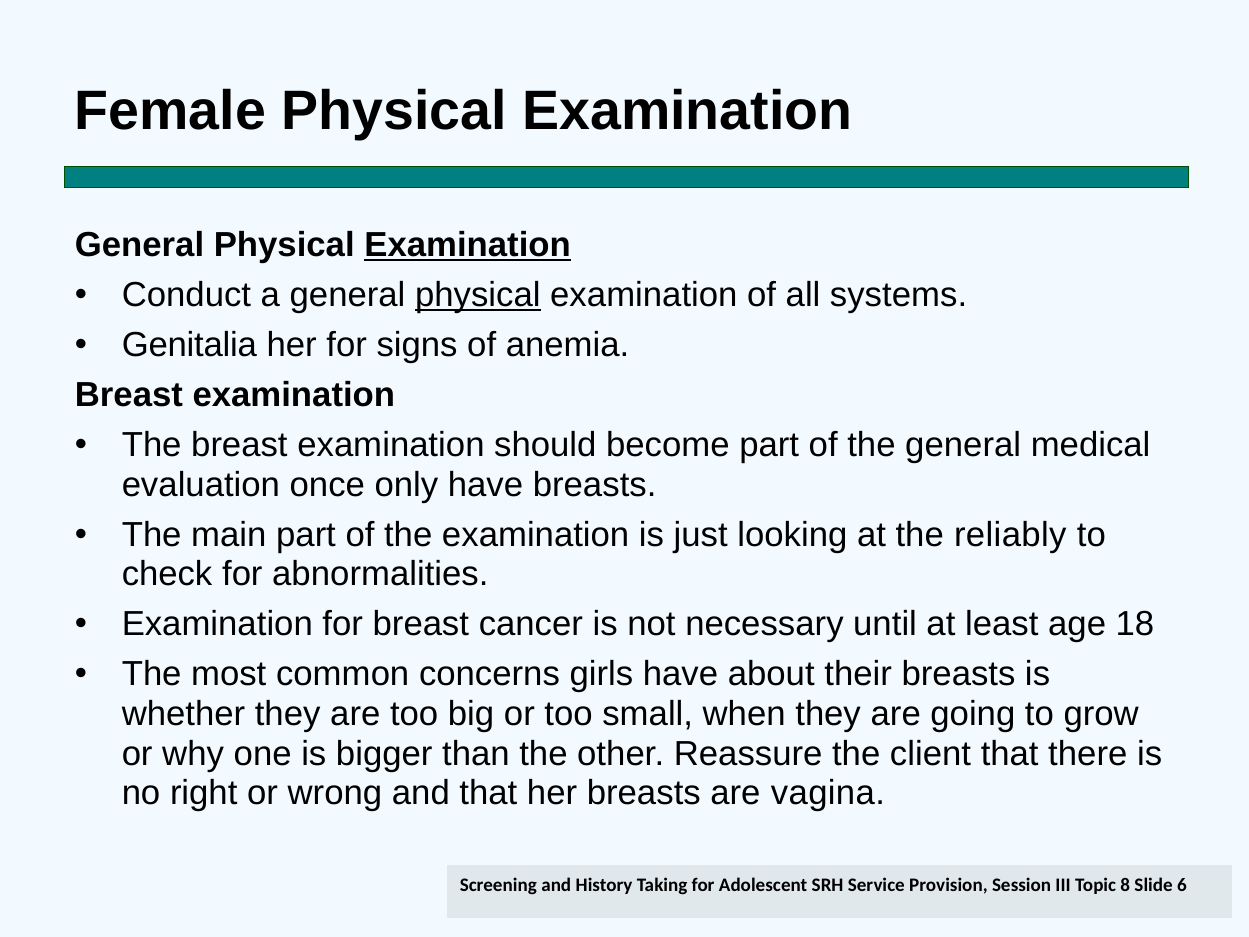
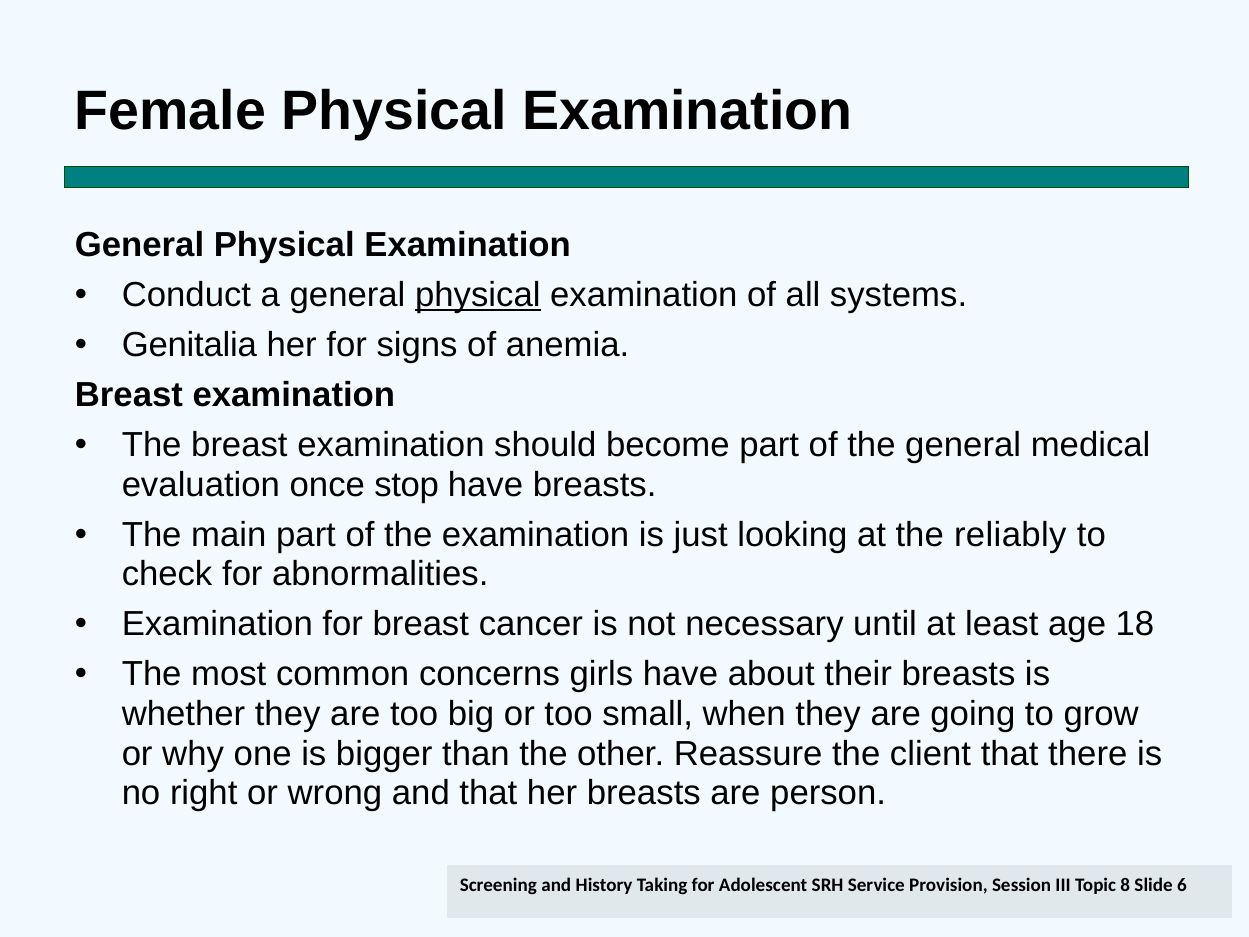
Examination underline: present -> none (468, 245)
only: only -> stop (407, 485)
vagina: vagina -> person (828, 793)
